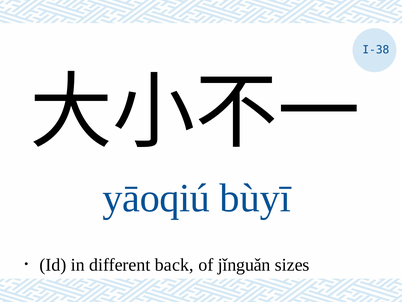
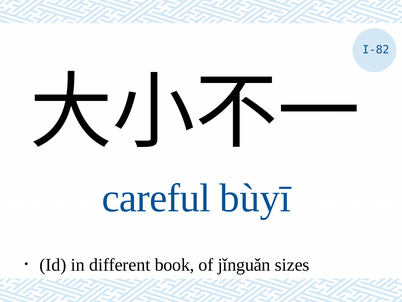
I-38: I-38 -> I-82 (376, 50)
yāoqiú: yāoqiú -> careful (156, 198)
back: back -> book (174, 265)
